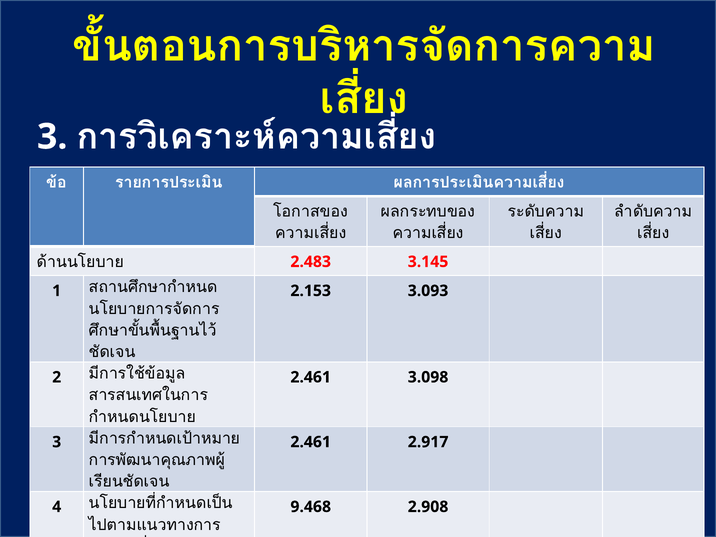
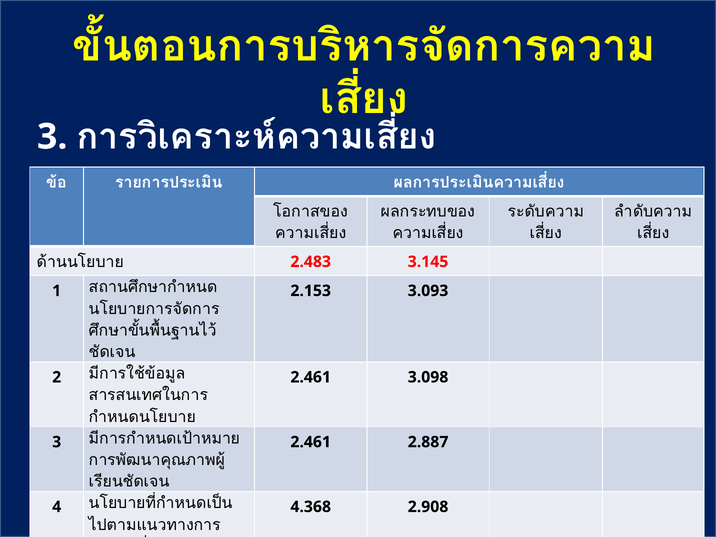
2.917: 2.917 -> 2.887 (428, 442)
9.468: 9.468 -> 4.368 (311, 507)
